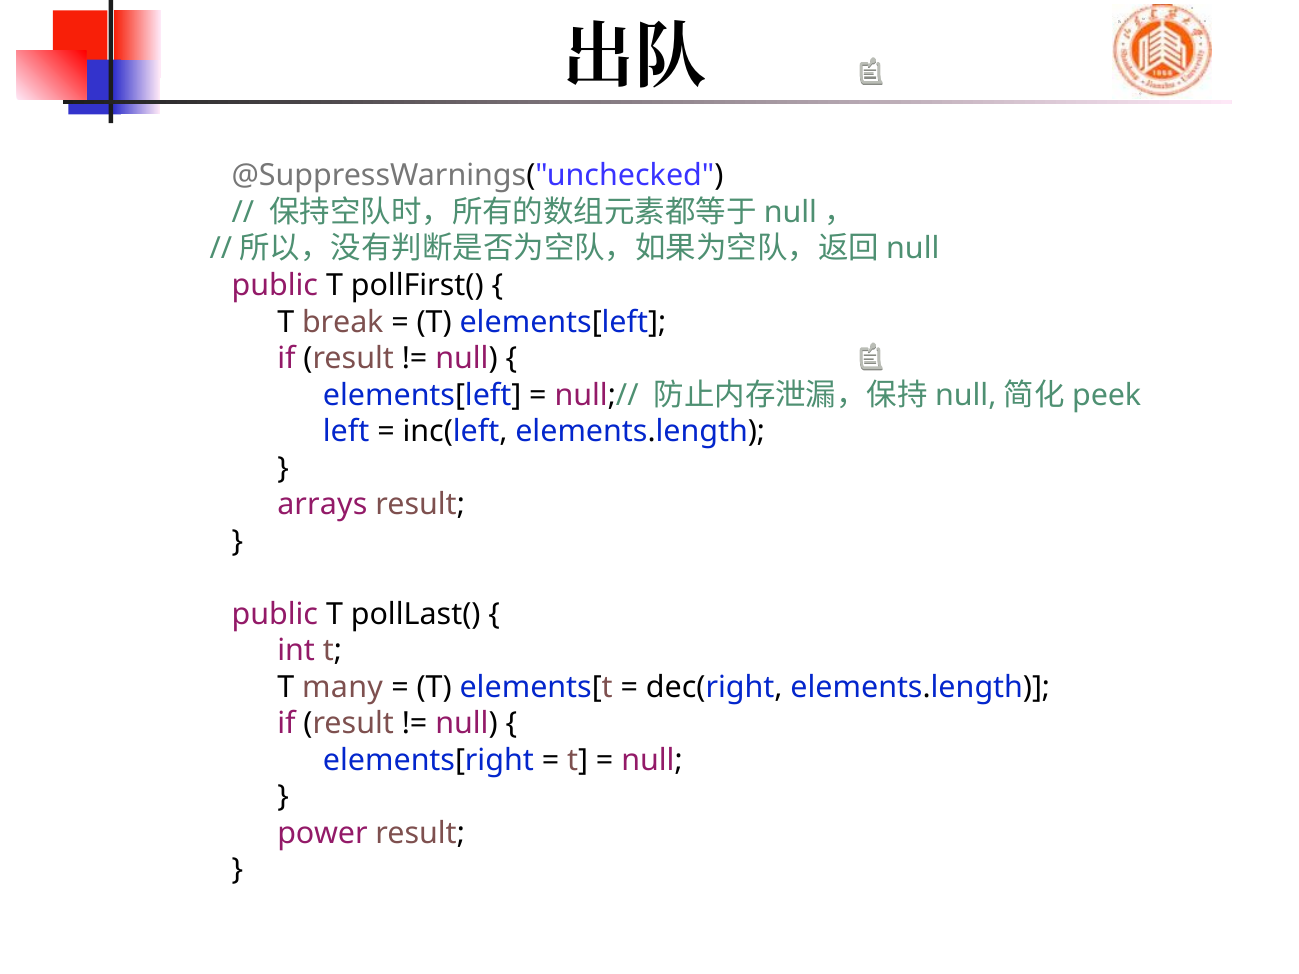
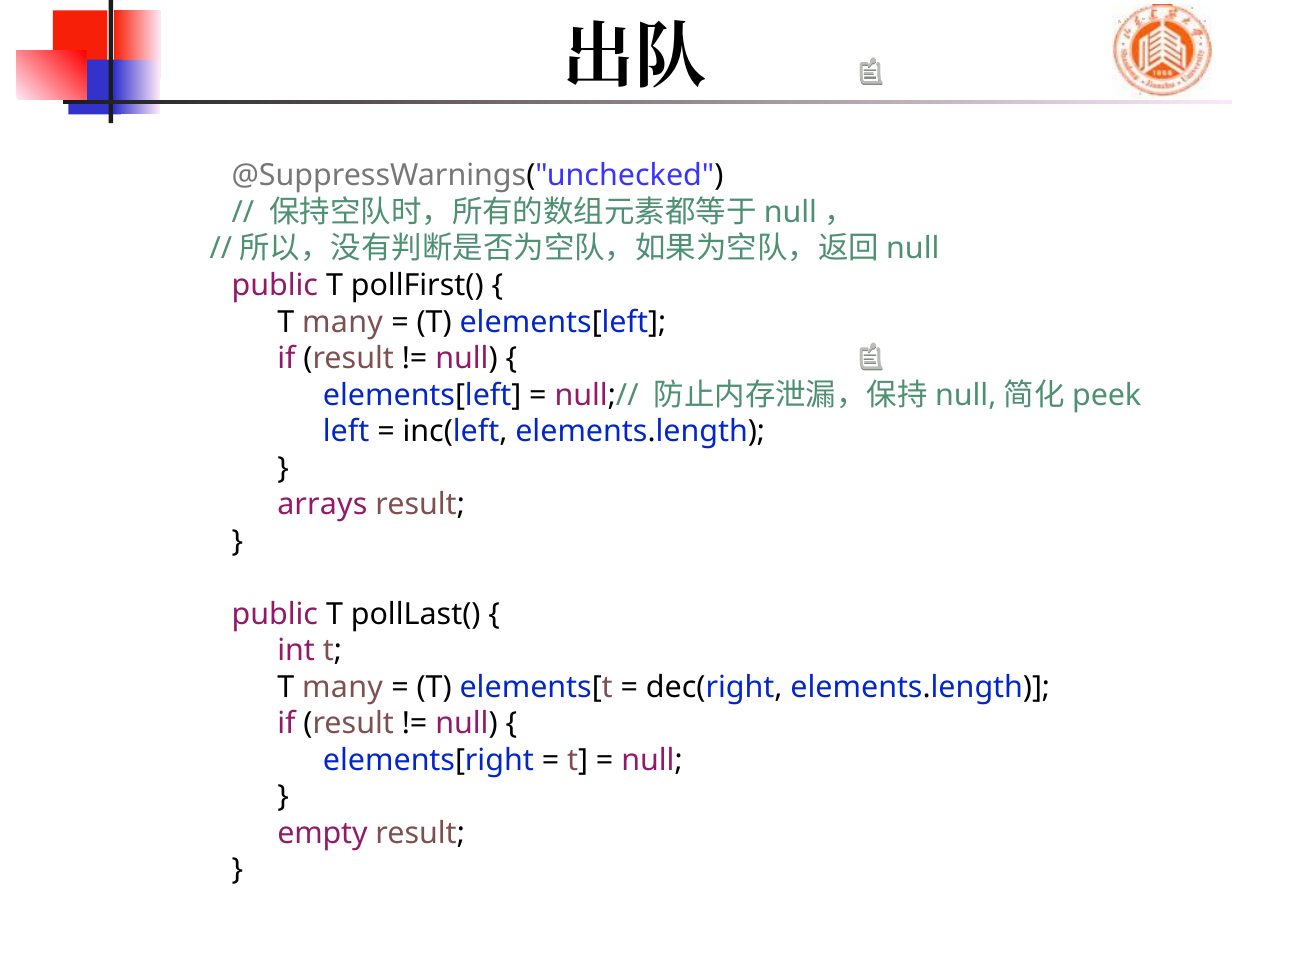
break: break -> many (343, 322)
power: power -> empty (322, 834)
